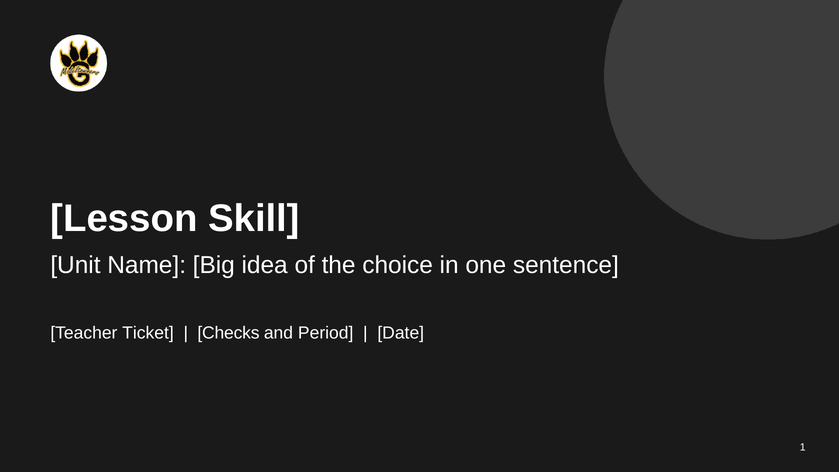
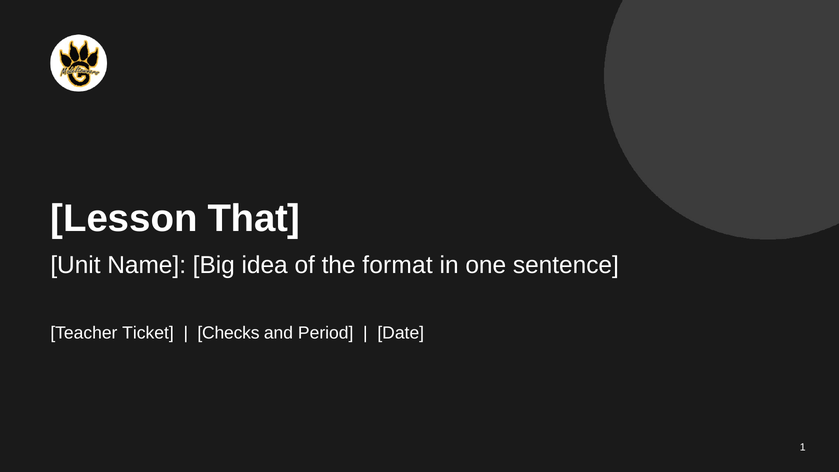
Skill: Skill -> That (254, 219)
choice: choice -> format (397, 265)
